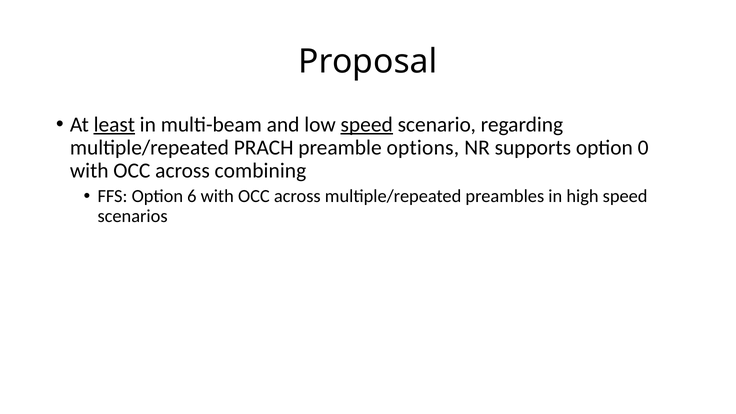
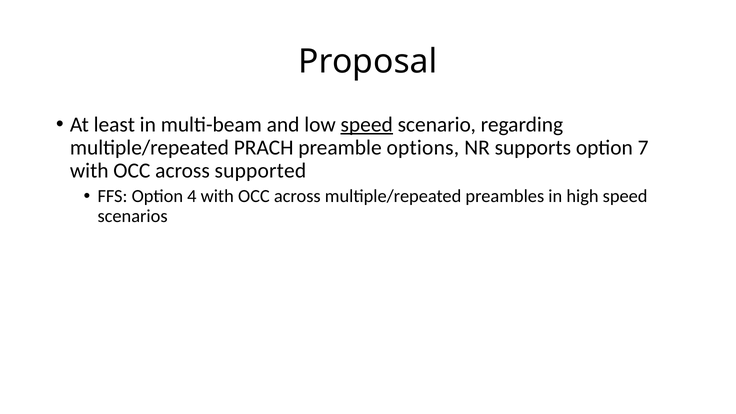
least underline: present -> none (114, 124)
0: 0 -> 7 (643, 148)
combining: combining -> supported (260, 171)
6: 6 -> 4 (192, 196)
